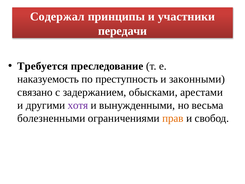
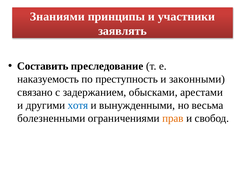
Содержал: Содержал -> Знаниями (57, 17)
передачи: передачи -> заявлять (123, 31)
Требуется: Требуется -> Составить (43, 66)
хотя colour: purple -> blue (78, 105)
